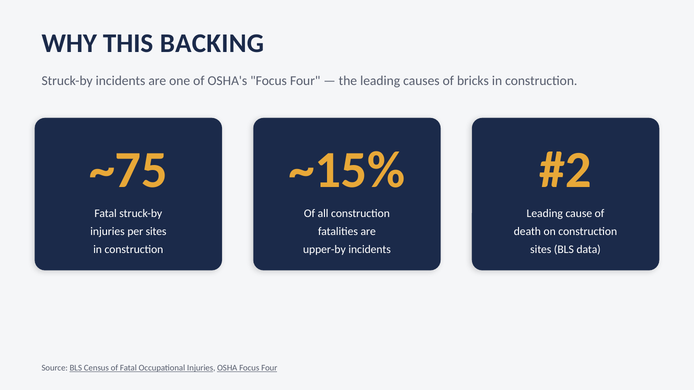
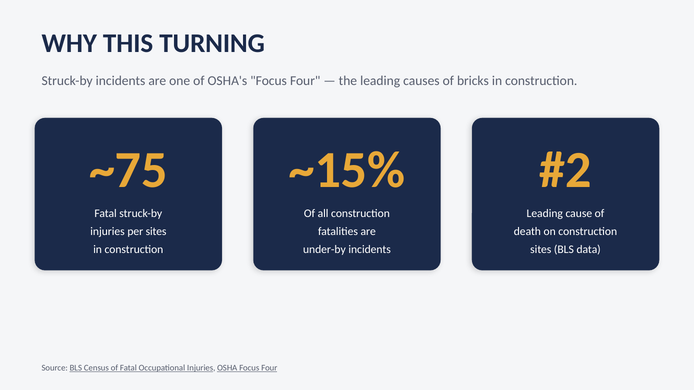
BACKING: BACKING -> TURNING (212, 43)
upper-by: upper-by -> under-by (324, 250)
